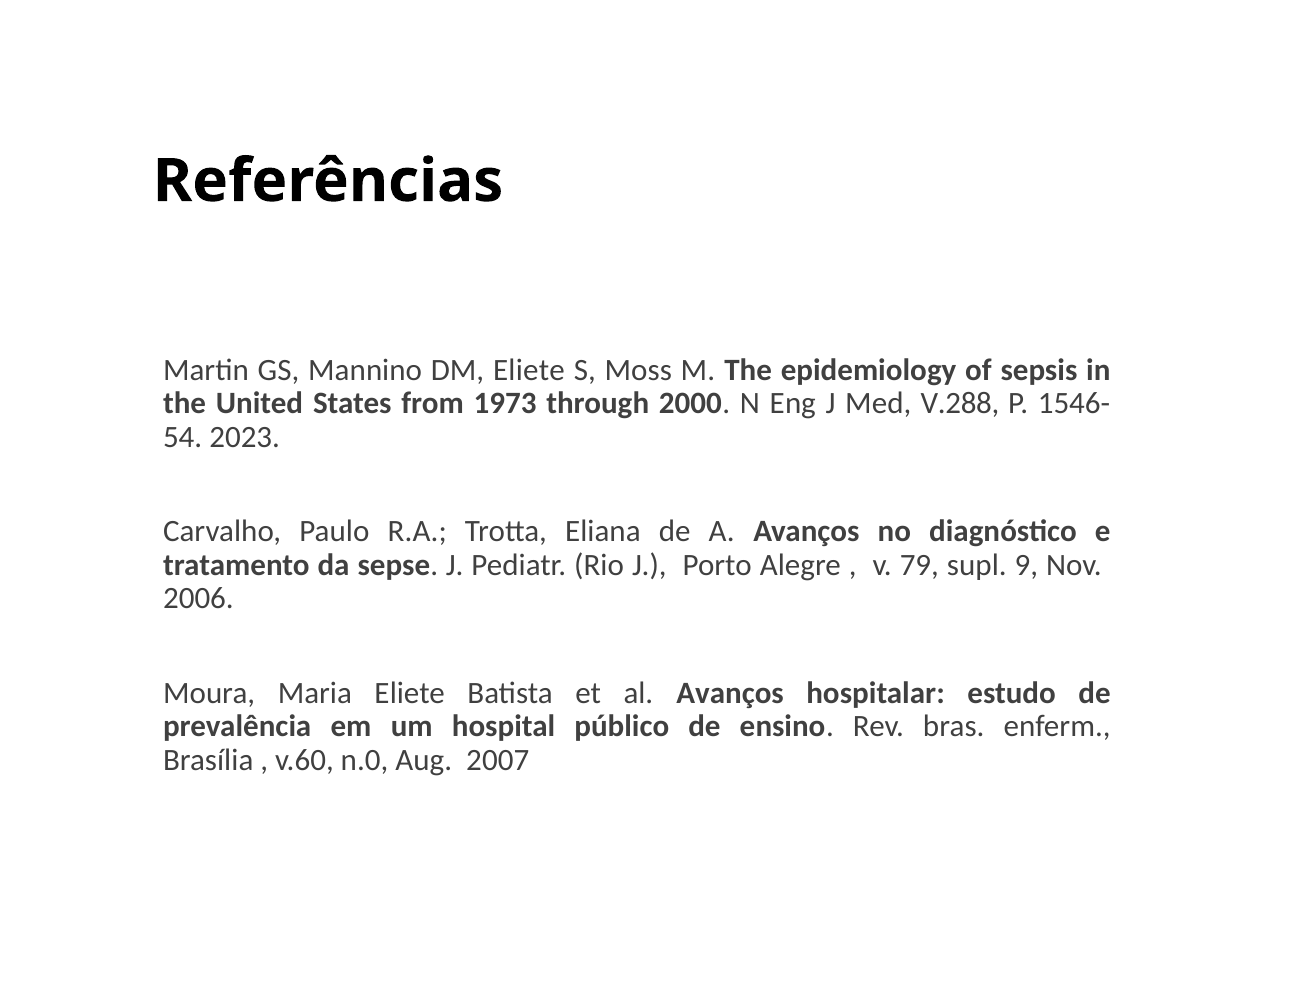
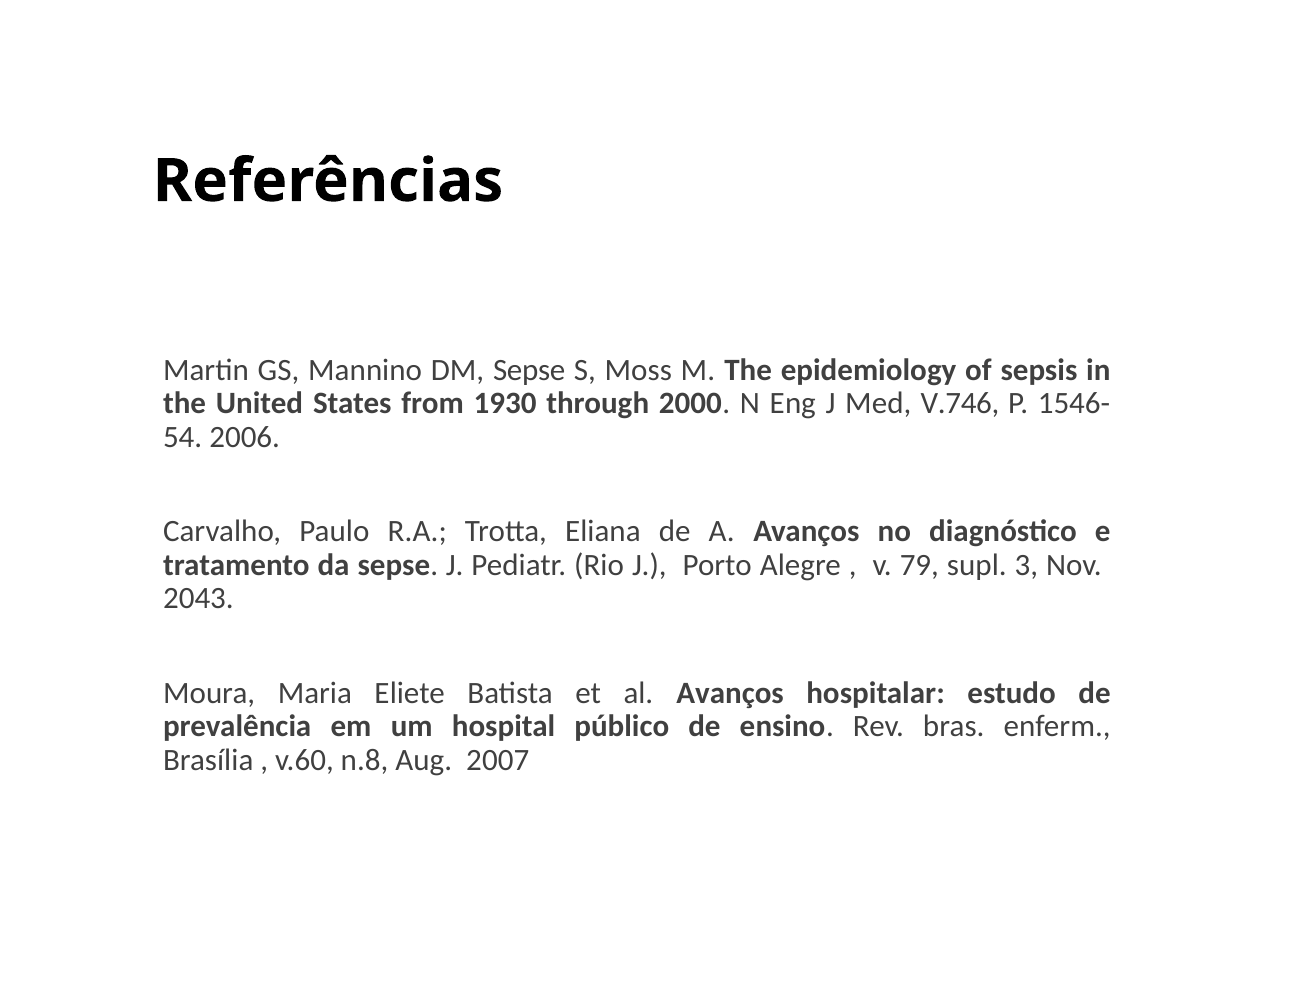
DM Eliete: Eliete -> Sepse (529, 370)
1973: 1973 -> 1930 (505, 404)
V.288: V.288 -> V.746 (960, 404)
2023: 2023 -> 2006 (245, 437)
9: 9 -> 3 (1026, 565)
2006: 2006 -> 2043 (198, 599)
n.0: n.0 -> n.8 (365, 760)
